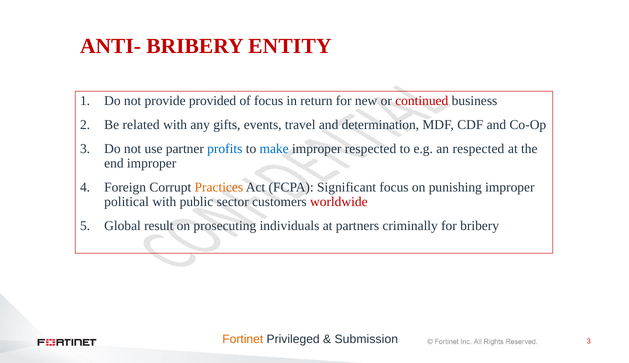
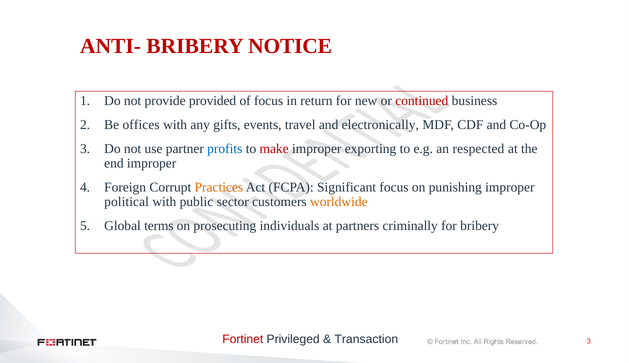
ENTITY: ENTITY -> NOTICE (290, 46)
related: related -> offices (141, 125)
determination: determination -> electronically (380, 125)
make colour: blue -> red (274, 149)
improper respected: respected -> exporting (371, 149)
worldwide colour: red -> orange (339, 202)
result: result -> terms (159, 226)
Fortinet colour: orange -> red (243, 339)
Submission: Submission -> Transaction (366, 339)
